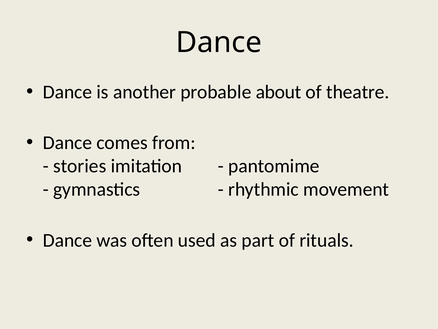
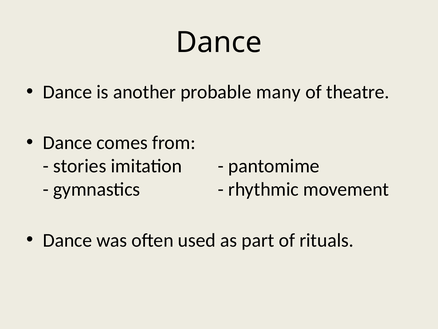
about: about -> many (278, 92)
